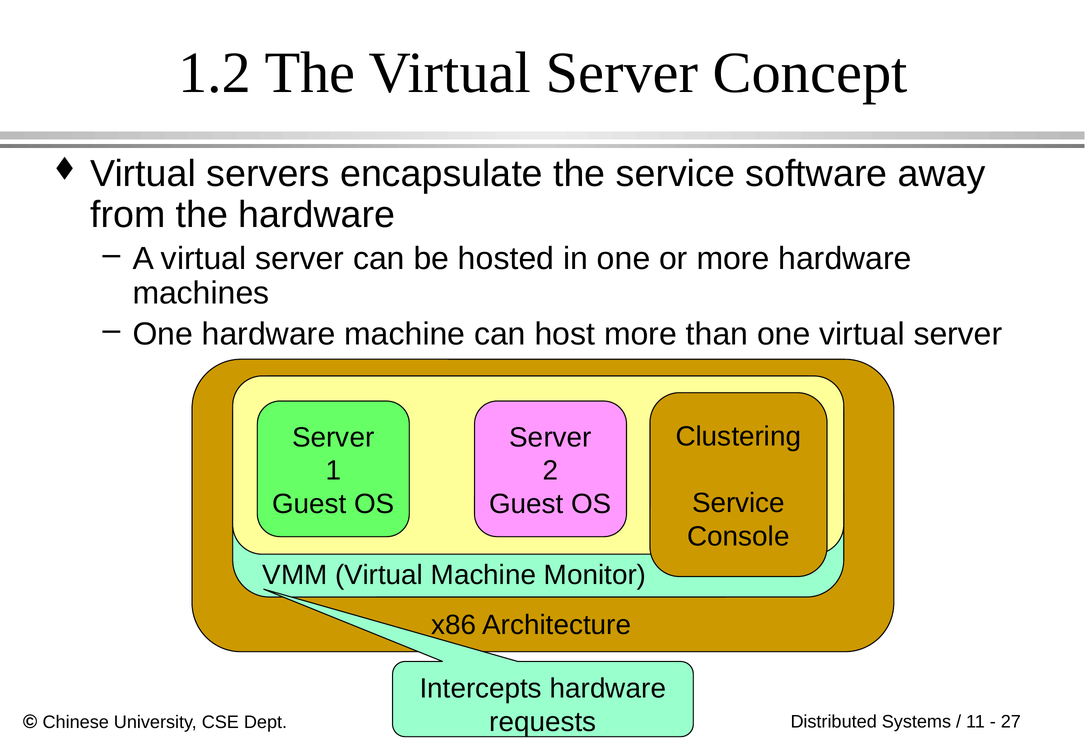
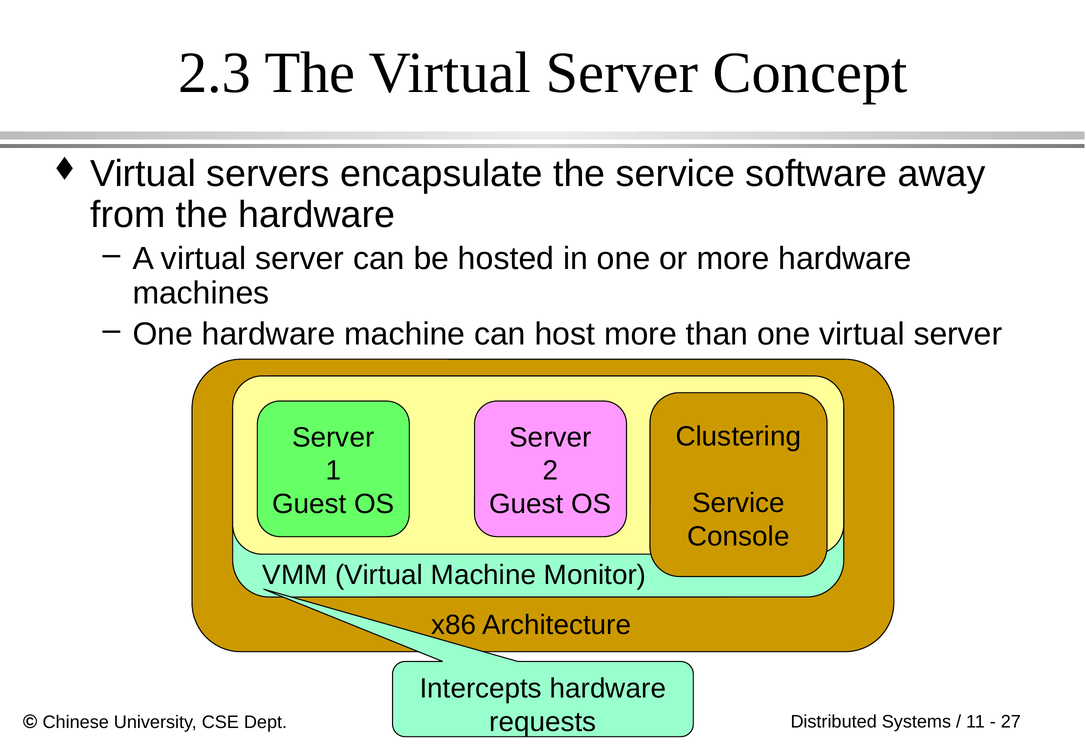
1.2: 1.2 -> 2.3 (215, 73)
